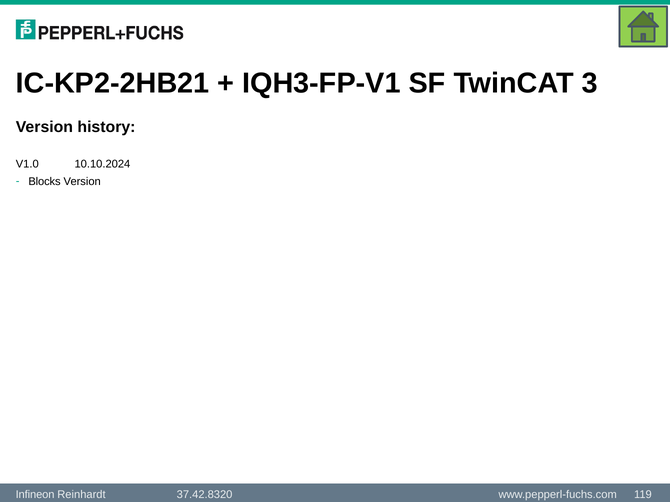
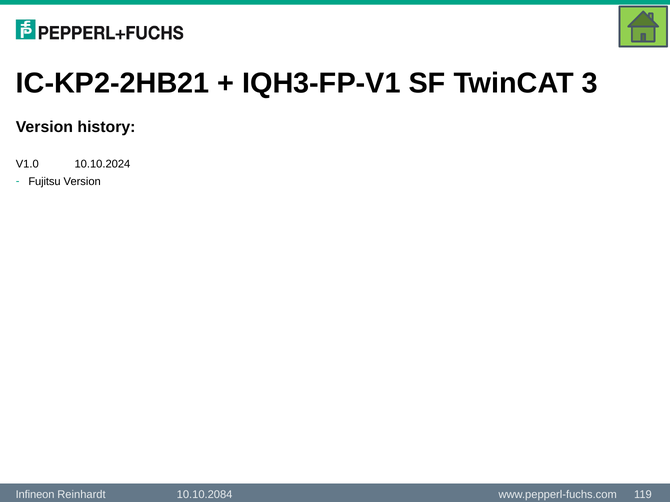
Blocks: Blocks -> Fujitsu (45, 182)
37.42.8320: 37.42.8320 -> 10.10.2084 (205, 495)
